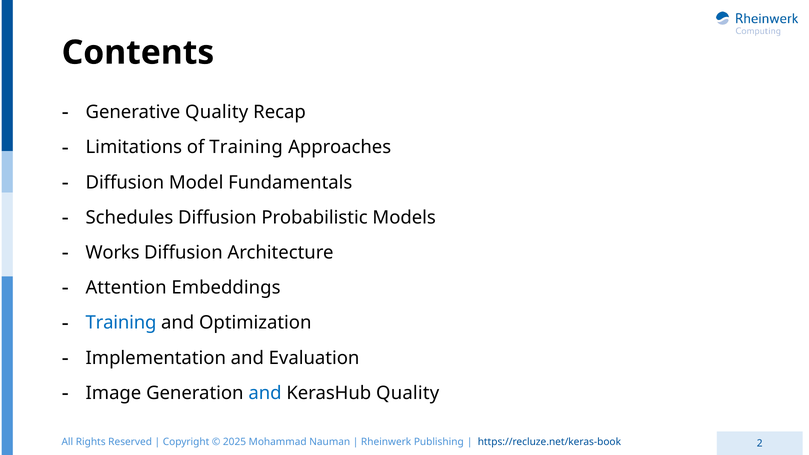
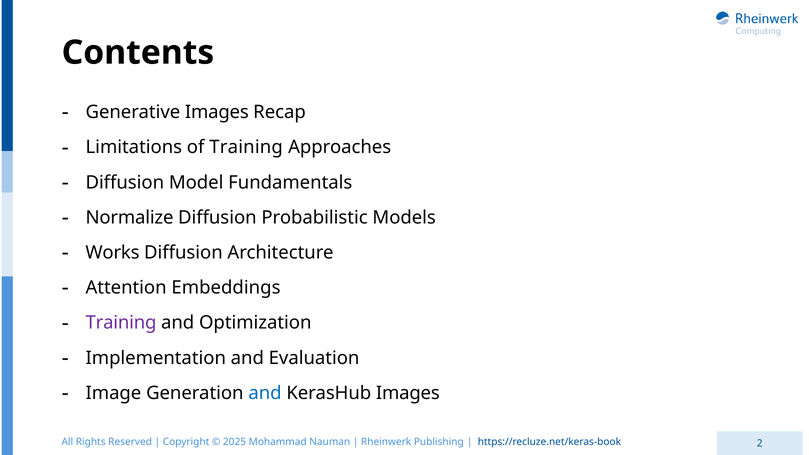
Generative Quality: Quality -> Images (217, 112)
Schedules: Schedules -> Normalize (130, 218)
Training colour: blue -> purple (121, 323)
KerasHub Quality: Quality -> Images (408, 393)
